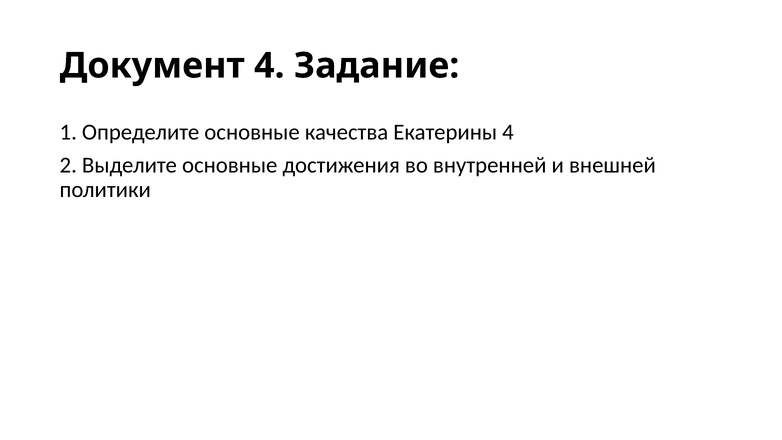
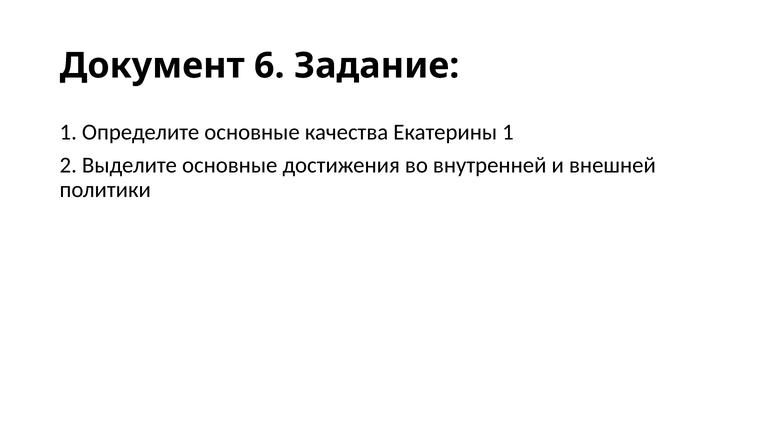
Документ 4: 4 -> 6 (269, 66)
Екатерины 4: 4 -> 1 (508, 132)
